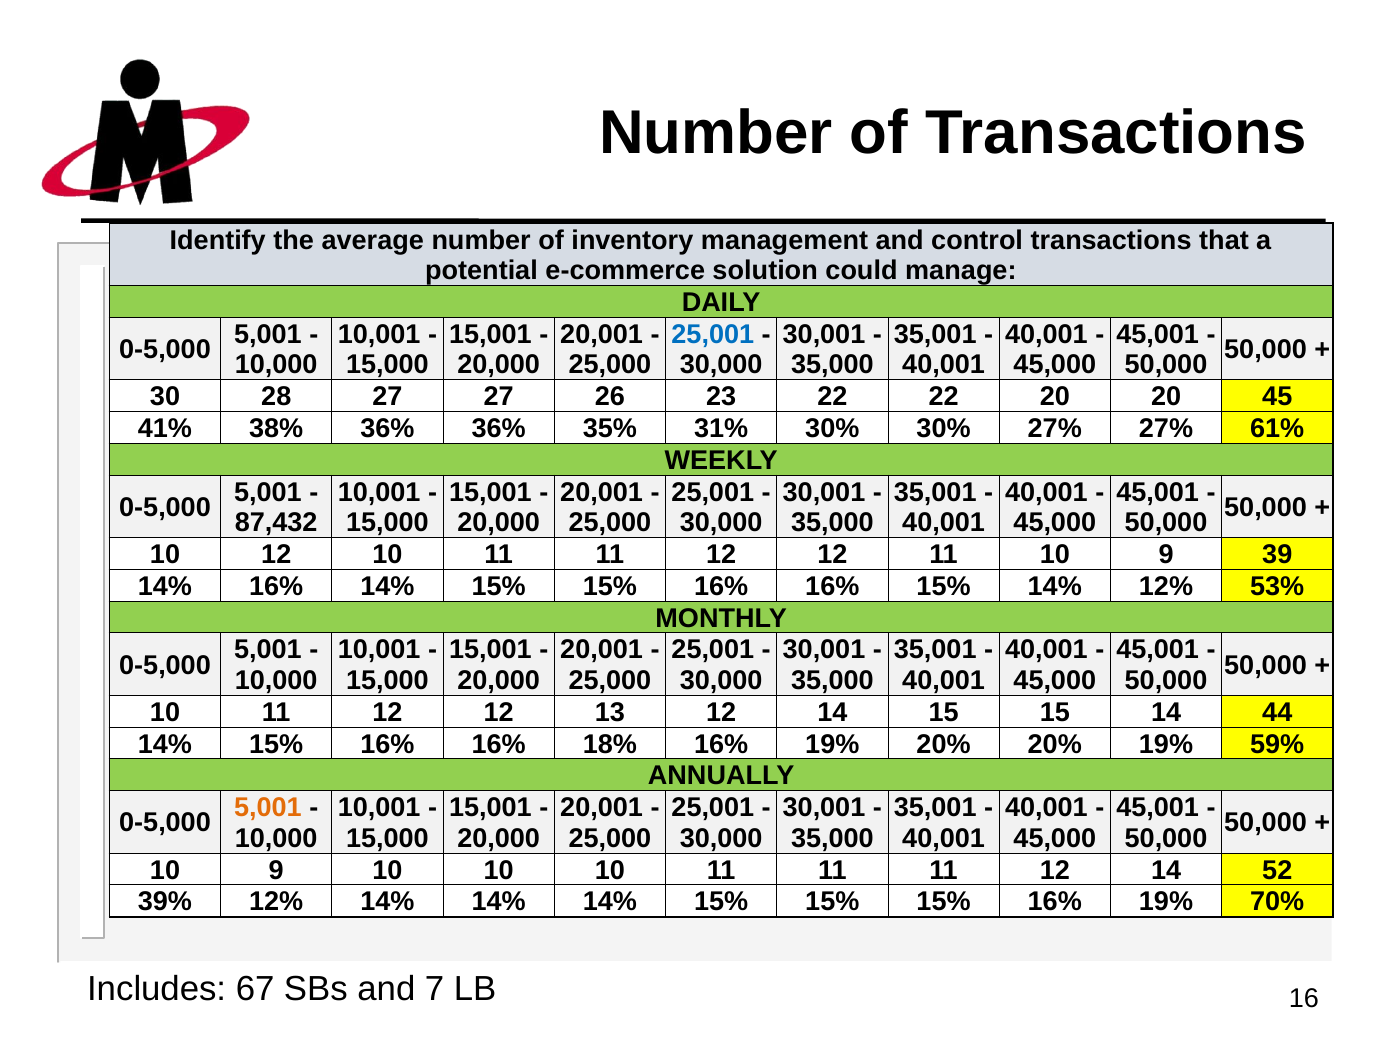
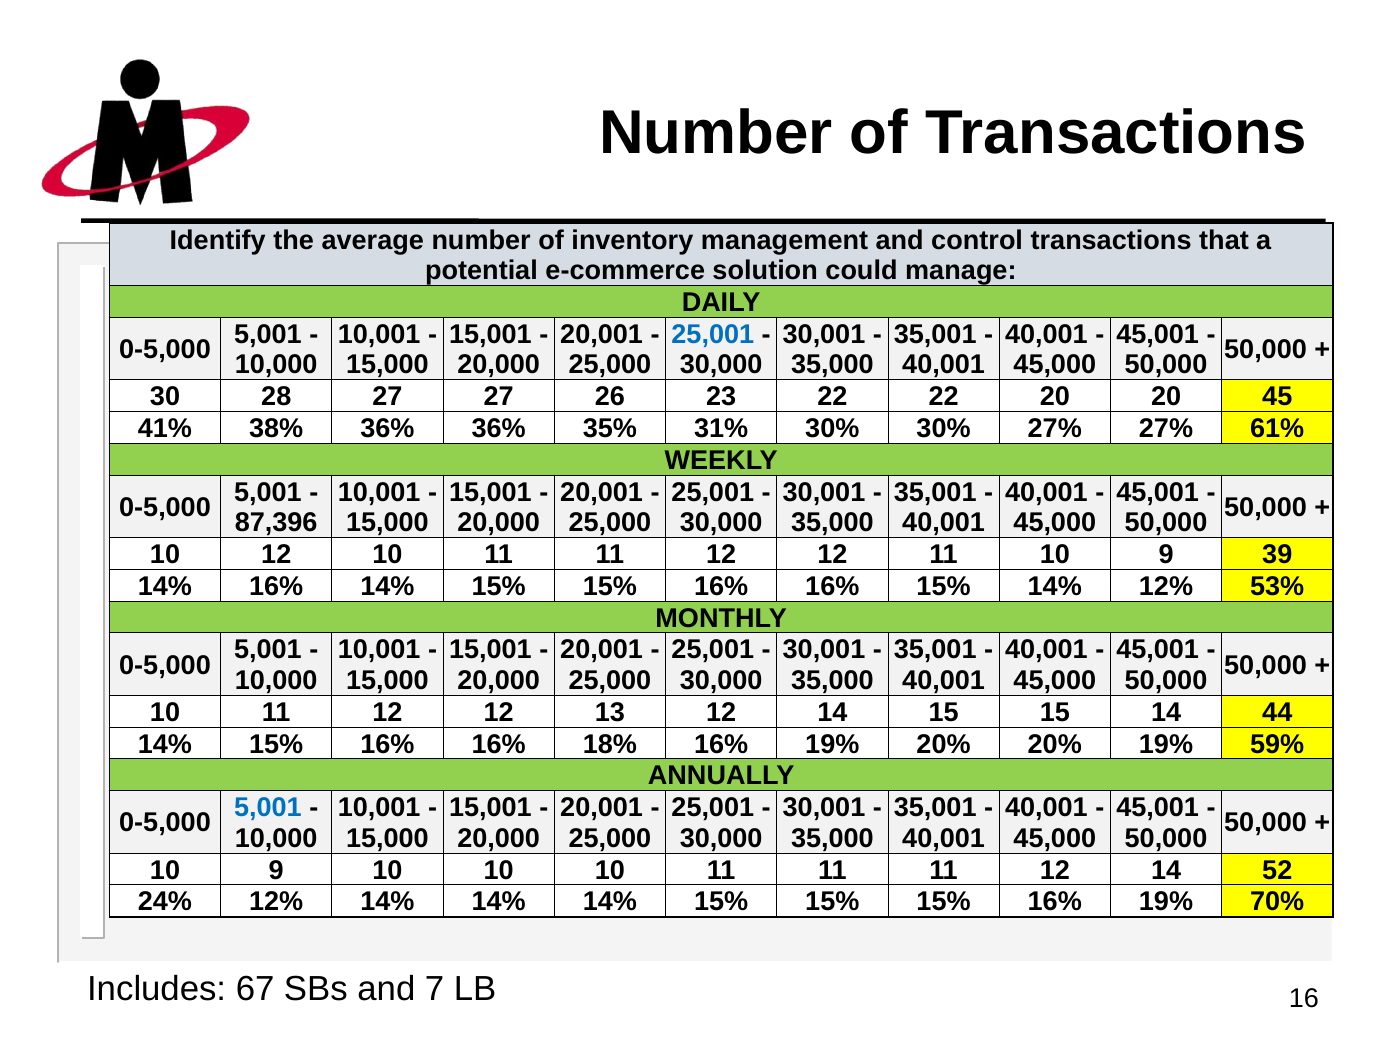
87,432: 87,432 -> 87,396 (276, 523)
5,001 colour: orange -> blue (268, 808)
39%: 39% -> 24% (165, 902)
